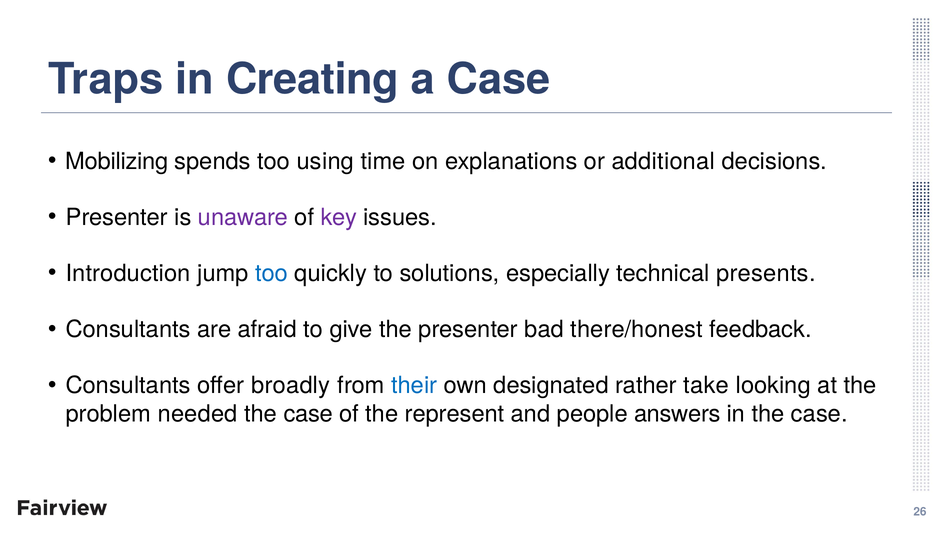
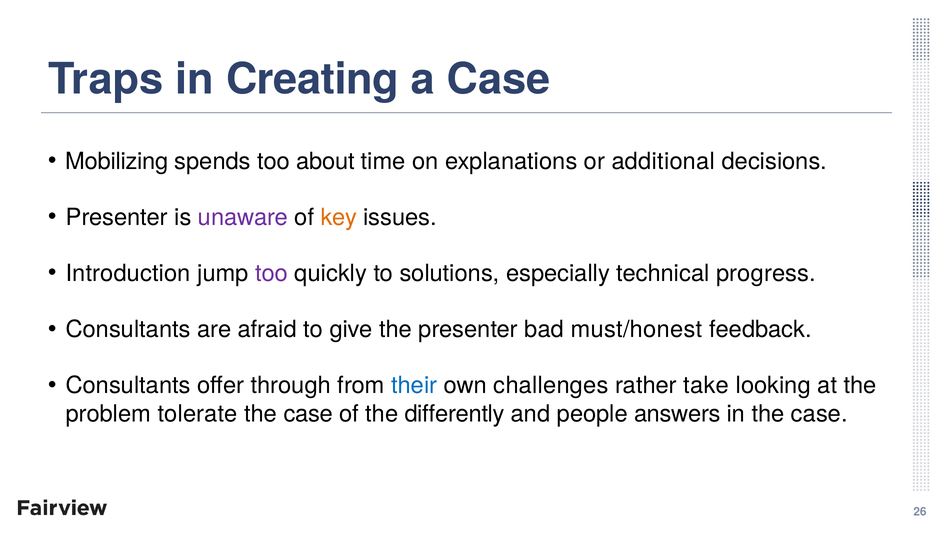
using: using -> about (326, 161)
key colour: purple -> orange (339, 217)
too colour: blue -> purple (272, 273)
presents: presents -> progress (766, 273)
there/honest: there/honest -> must/honest (637, 329)
broadly: broadly -> through (291, 385)
designated: designated -> challenges (551, 385)
needed: needed -> tolerate (198, 414)
represent: represent -> differently (455, 414)
